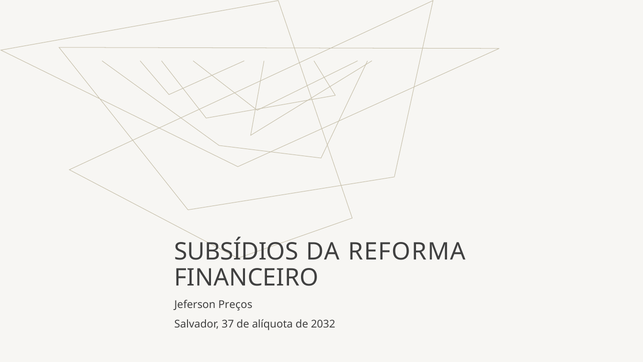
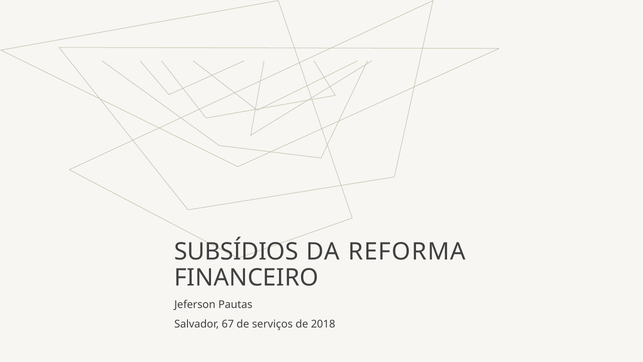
Preços: Preços -> Pautas (235, 304)
37: 37 -> 67 (228, 324)
alíquota: alíquota -> serviços (272, 324)
2032: 2032 -> 2018 (323, 324)
